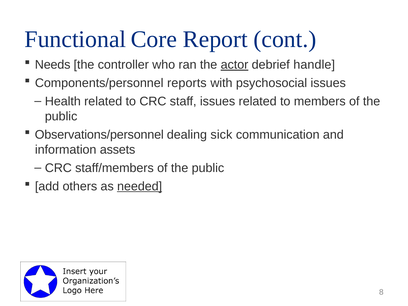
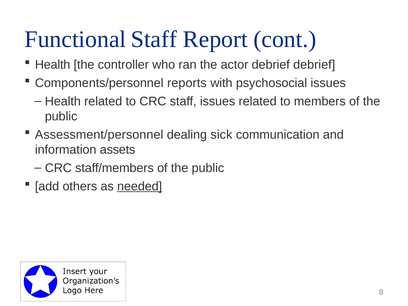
Functional Core: Core -> Staff (154, 39)
Needs: Needs -> Health (53, 65)
actor underline: present -> none (235, 65)
debrief handle: handle -> debrief (314, 65)
Observations/personnel: Observations/personnel -> Assessment/personnel (99, 135)
